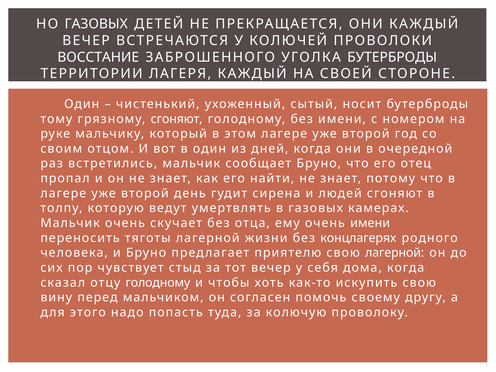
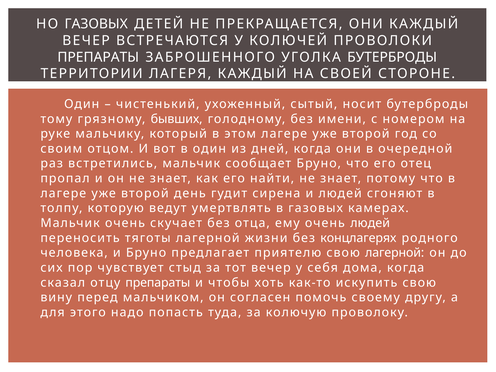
ВОССТАНИЕ: ВОССТАНИЕ -> ПРЕПАРАТЫ (98, 57)
грязному сгоняют: сгоняют -> бывших (177, 119)
очень имени: имени -> людей (370, 223)
отцу голодному: голодному -> препараты (158, 283)
